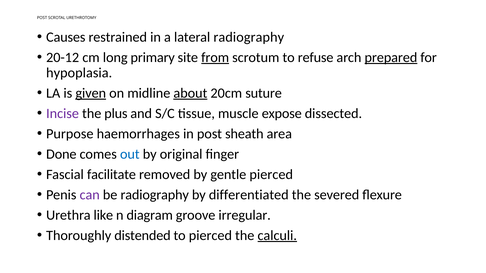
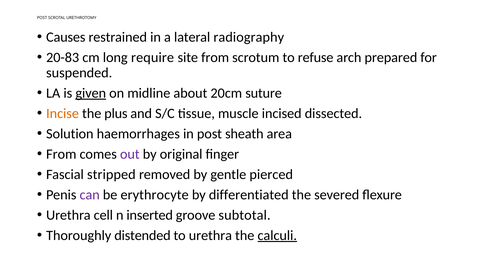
20-12: 20-12 -> 20-83 (63, 57)
primary: primary -> require (153, 57)
from underline: present -> none (215, 57)
prepared underline: present -> none (391, 57)
hypoplasia: hypoplasia -> suspended (79, 73)
about underline: present -> none (190, 93)
Incise colour: purple -> orange (63, 114)
expose: expose -> incised (282, 114)
Purpose: Purpose -> Solution (70, 134)
Done: Done -> From (61, 154)
out colour: blue -> purple (130, 154)
facilitate: facilitate -> stripped (111, 175)
be radiography: radiography -> erythrocyte (155, 195)
like: like -> cell (103, 215)
diagram: diagram -> inserted (150, 215)
irregular: irregular -> subtotal (245, 215)
to pierced: pierced -> urethra (210, 236)
